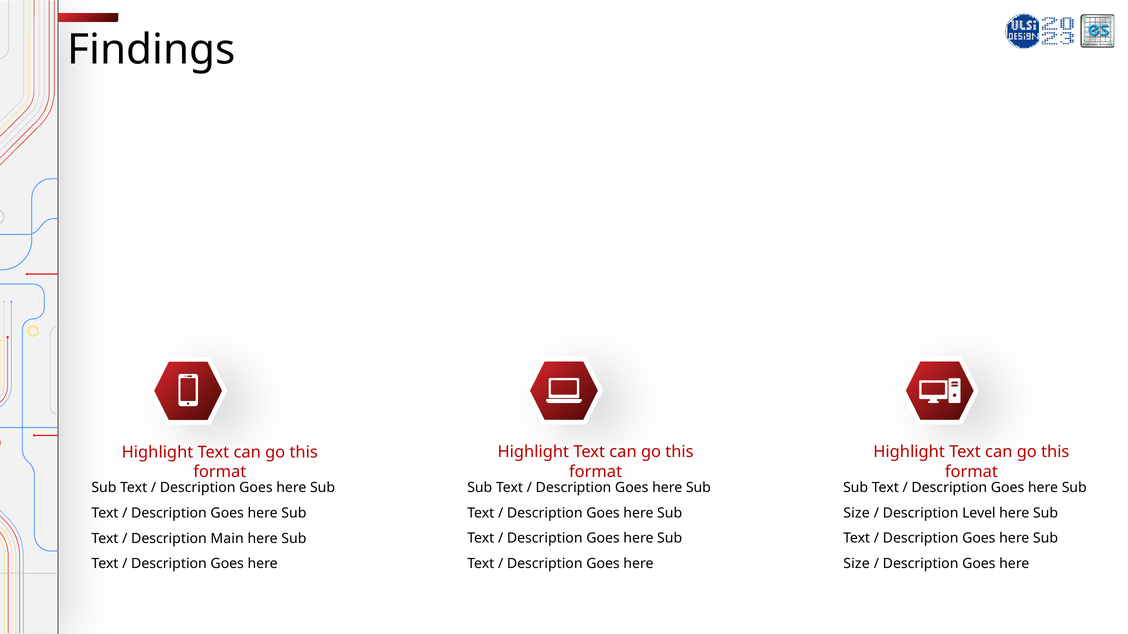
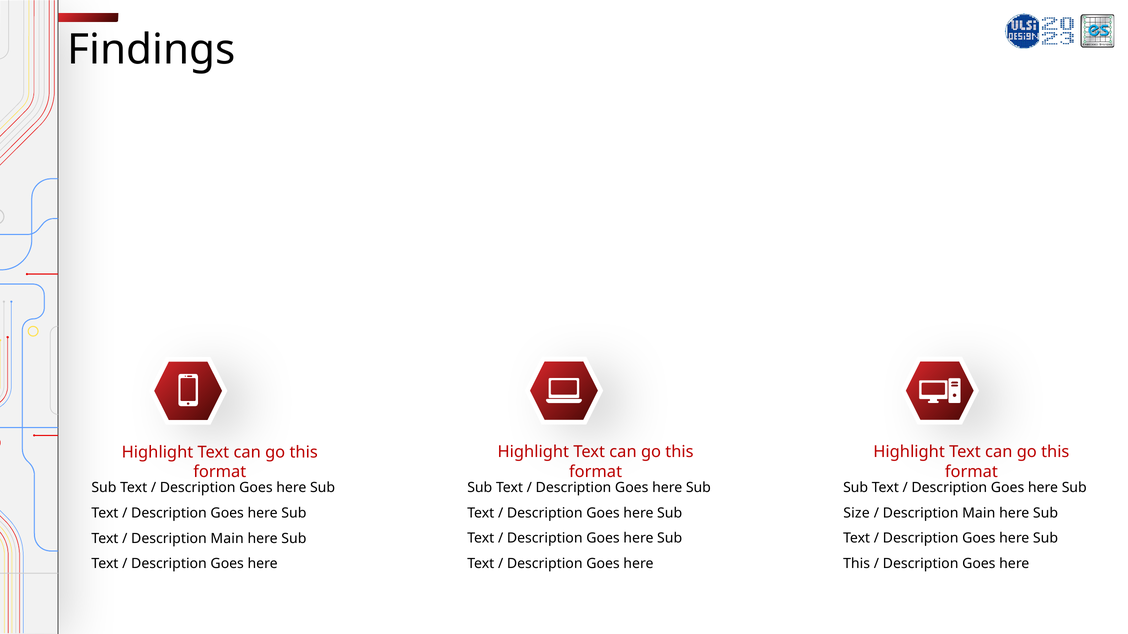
Level: Level -> Main (979, 513)
Size: Size -> This (857, 564)
